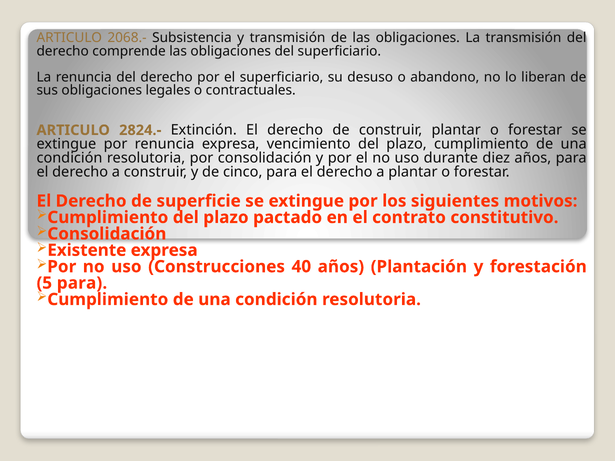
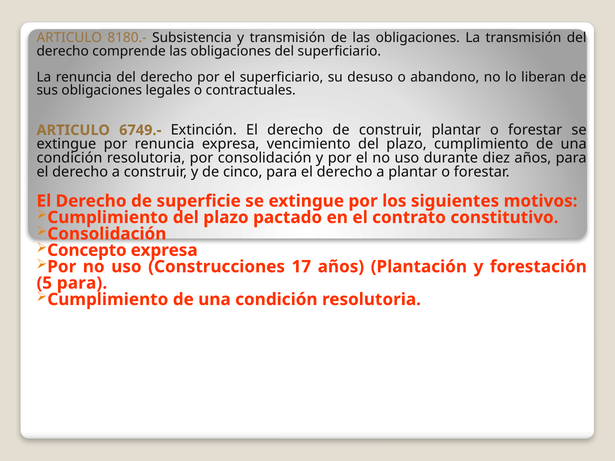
2068.-: 2068.- -> 8180.- (127, 38)
2824.-: 2824.- -> 6749.- (140, 130)
Existente: Existente -> Concepto (87, 250)
40: 40 -> 17 (301, 267)
